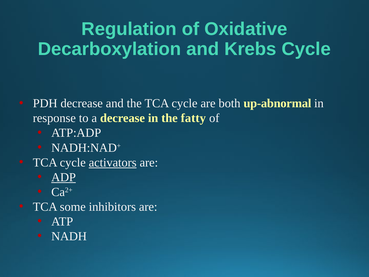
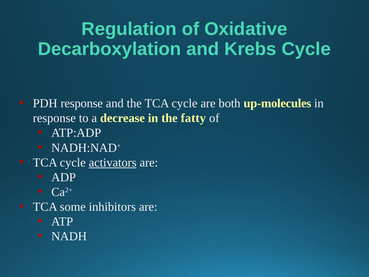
PDH decrease: decrease -> response (82, 103)
up-abnormal: up-abnormal -> up-molecules (277, 103)
ADP underline: present -> none (64, 177)
